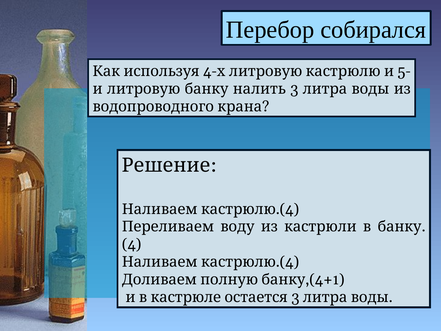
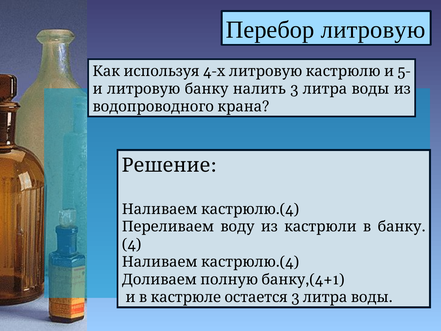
Перебор собирался: собирался -> литровую (373, 30)
